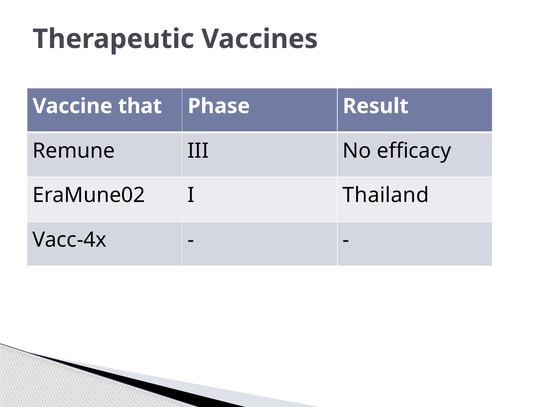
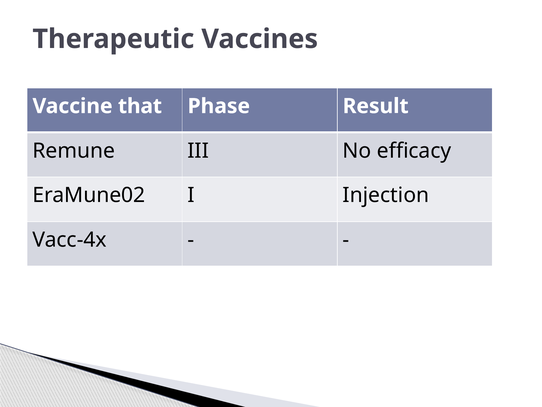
Thailand: Thailand -> Injection (386, 195)
